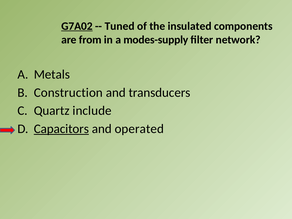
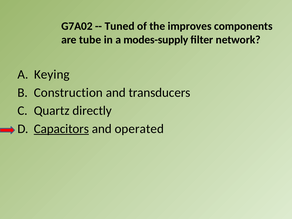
G7A02 underline: present -> none (77, 26)
insulated: insulated -> improves (190, 26)
from: from -> tube (90, 40)
Metals: Metals -> Keying (52, 74)
include: include -> directly (92, 111)
